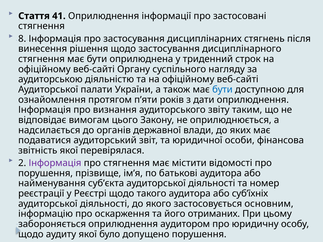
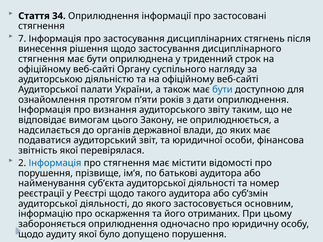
41: 41 -> 34 (59, 16)
8: 8 -> 7 (22, 39)
Інформація colour: purple -> blue (55, 163)
суб’їхніх: суб’їхніх -> суб’змін (250, 194)
аудитором: аудитором -> одночасно (185, 224)
